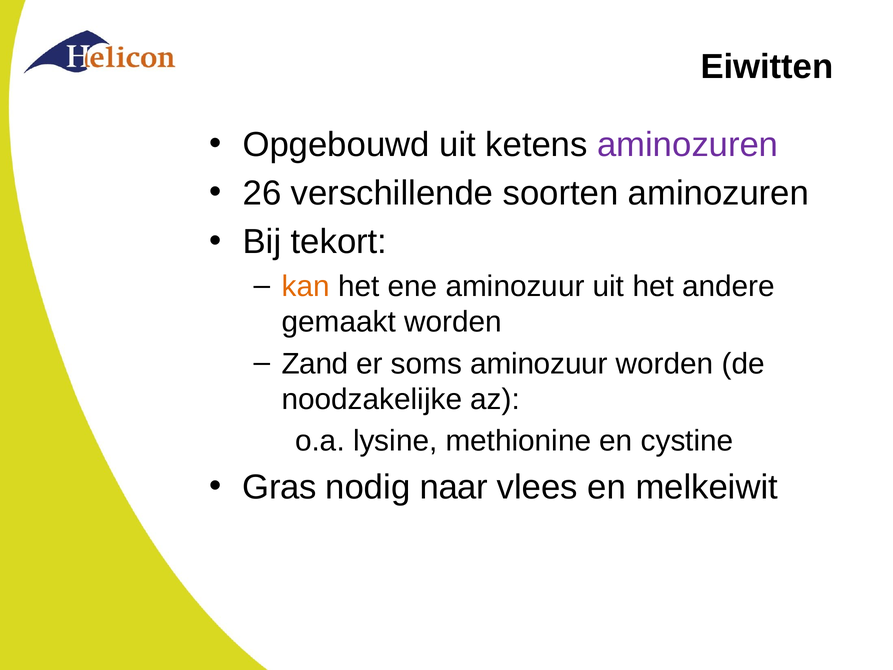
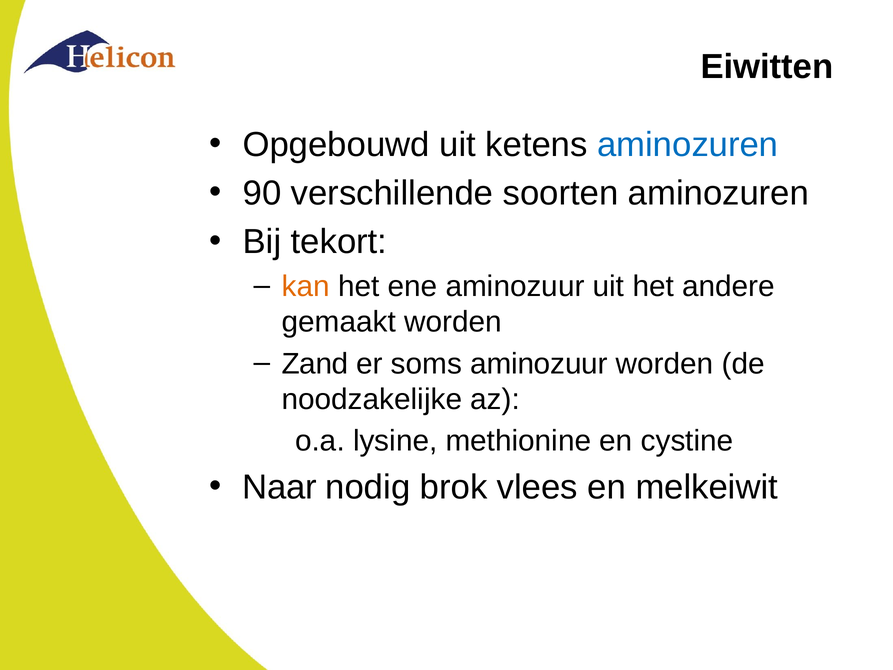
aminozuren colour: purple -> blue (688, 145)
26: 26 -> 90 (262, 193)
Gras: Gras -> Naar (280, 487)
naar: naar -> brok (454, 487)
